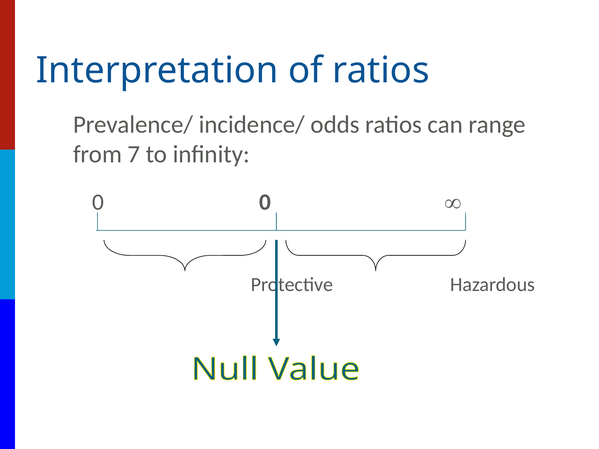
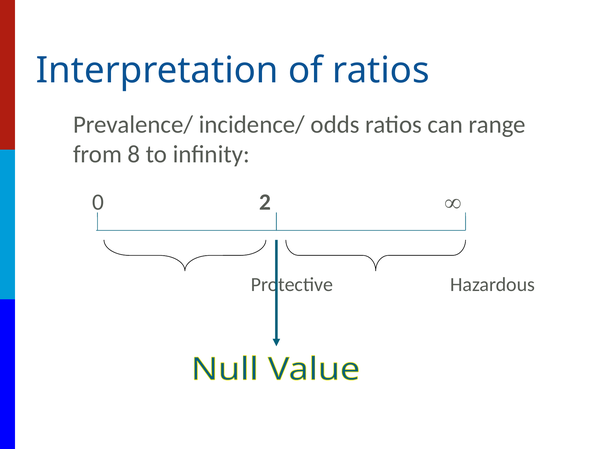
7: 7 -> 8 (134, 154)
0 0: 0 -> 2 (265, 202)
